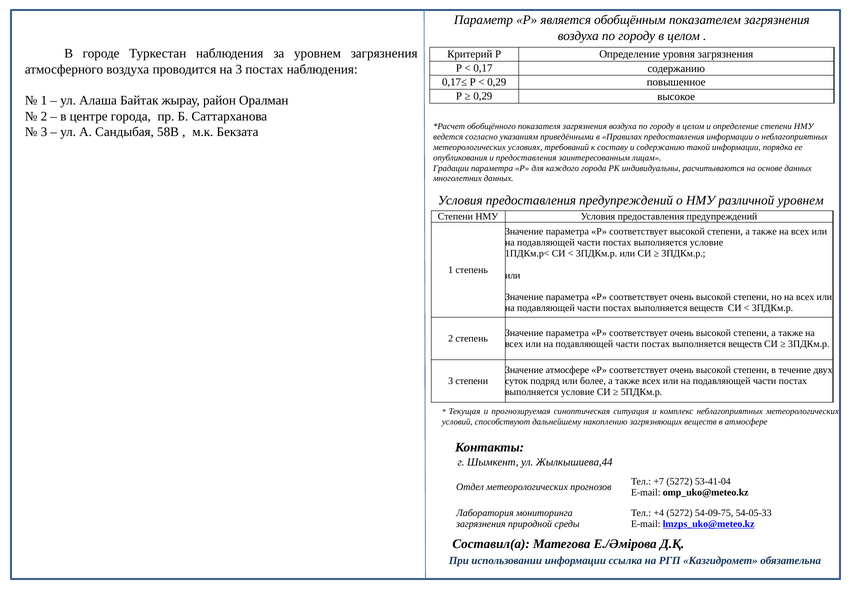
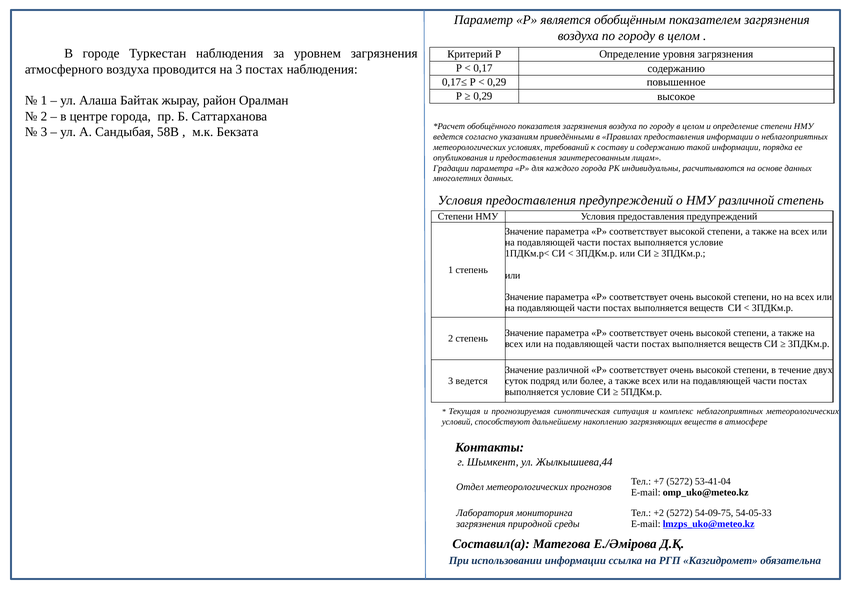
различной уровнем: уровнем -> степень (801, 201)
Значение атмосфере: атмосфере -> различной (567, 370)
3 степени: степени -> ведется (472, 381)
+4: +4 -> +2 (659, 513)
